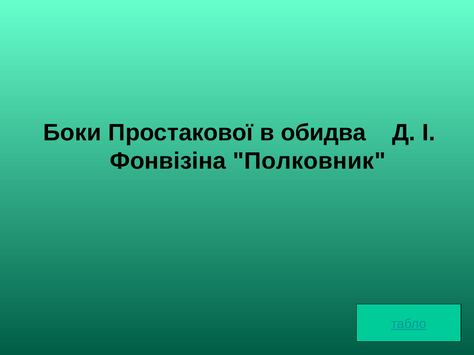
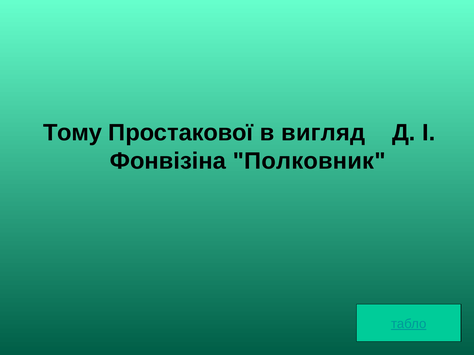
Боки: Боки -> Тому (72, 133)
обидва: обидва -> вигляд (323, 133)
